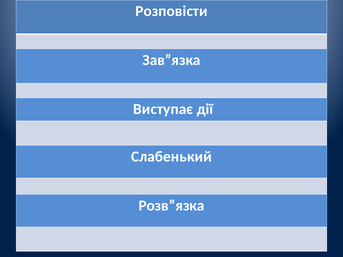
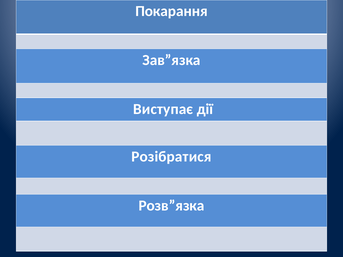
Розповісти: Розповісти -> Покарання (171, 11)
Слабенький: Слабенький -> Розібратися (171, 157)
